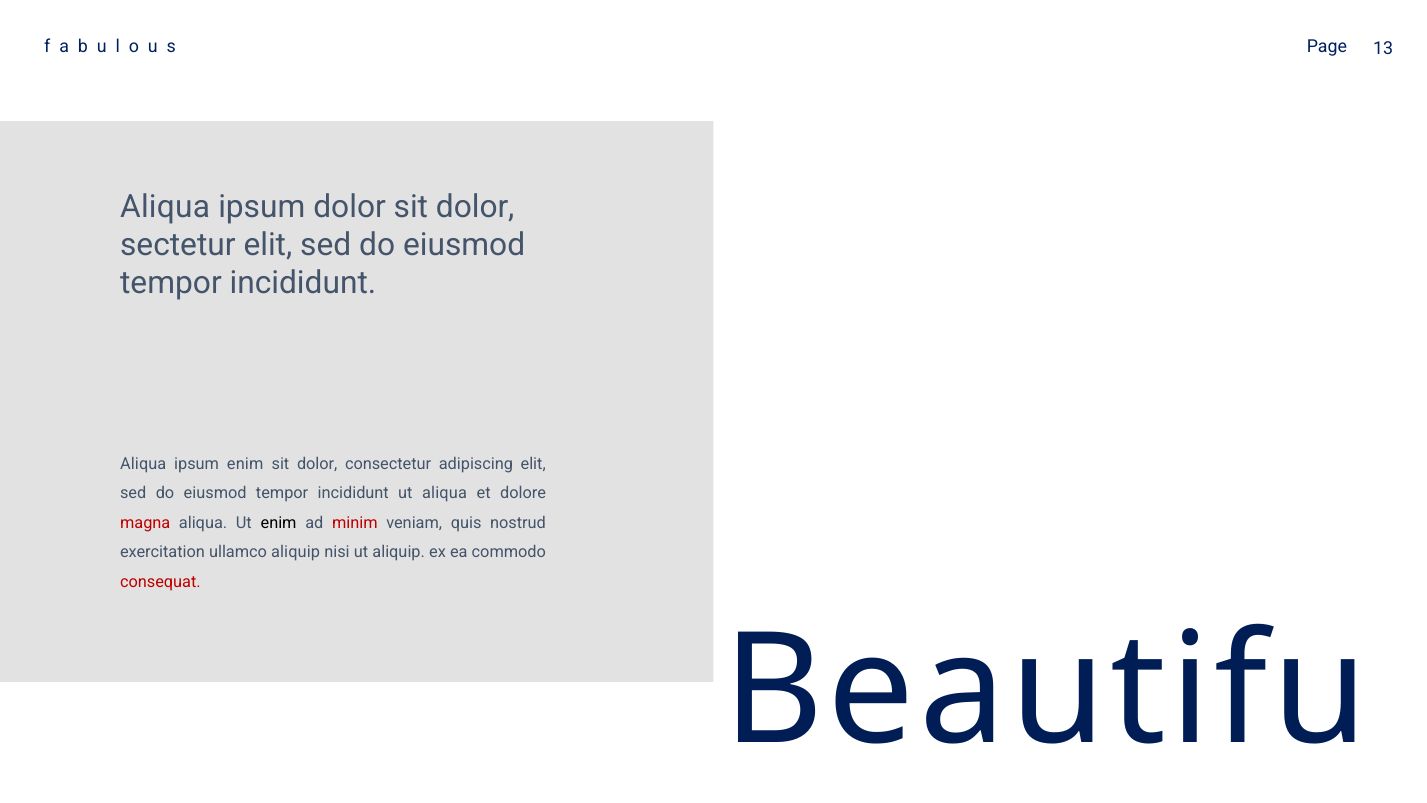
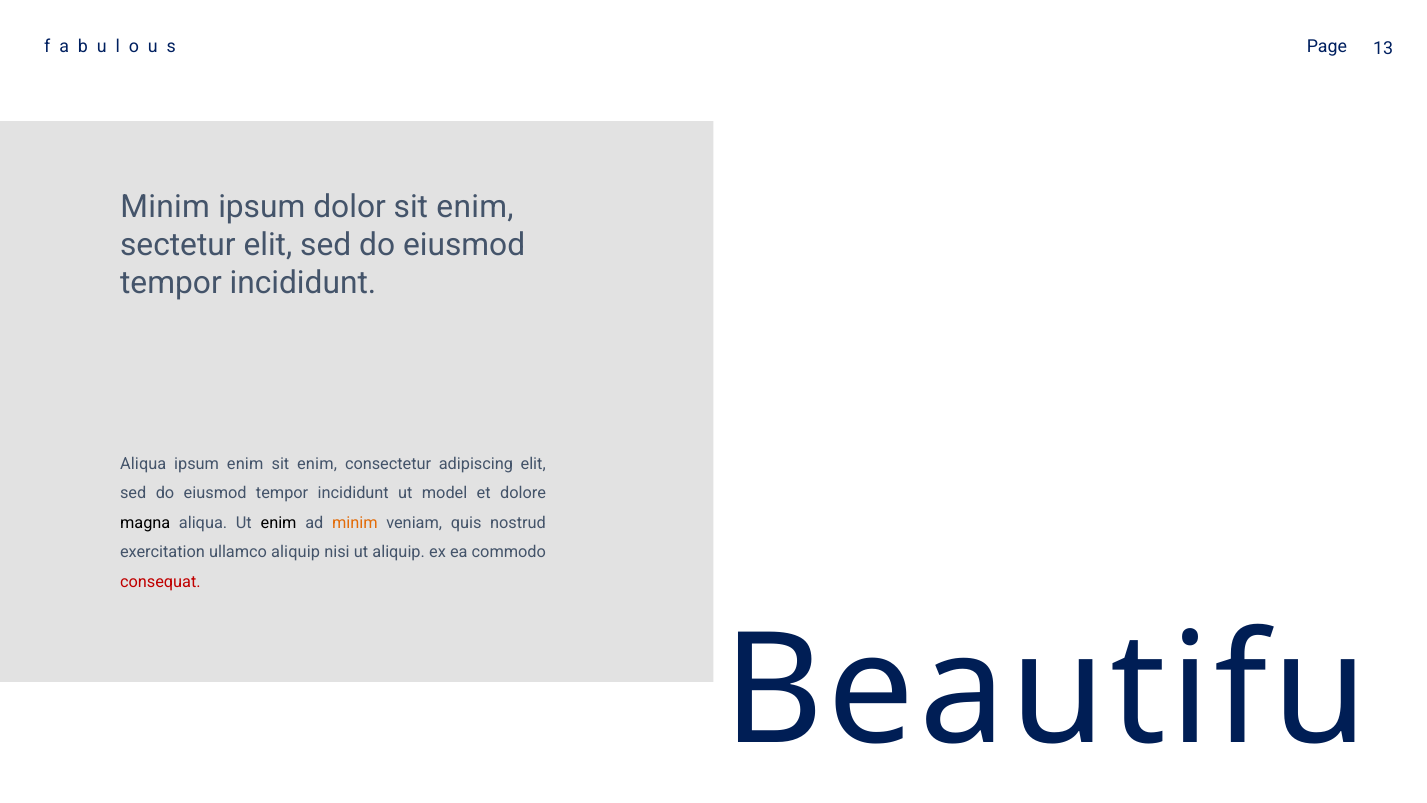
Aliqua: Aliqua -> Minim (165, 207)
dolor sit dolor: dolor -> enim (475, 207)
dolor: dolor -> enim (317, 464)
ut aliqua: aliqua -> model (445, 493)
magna colour: red -> black (145, 523)
minim colour: red -> orange (355, 523)
